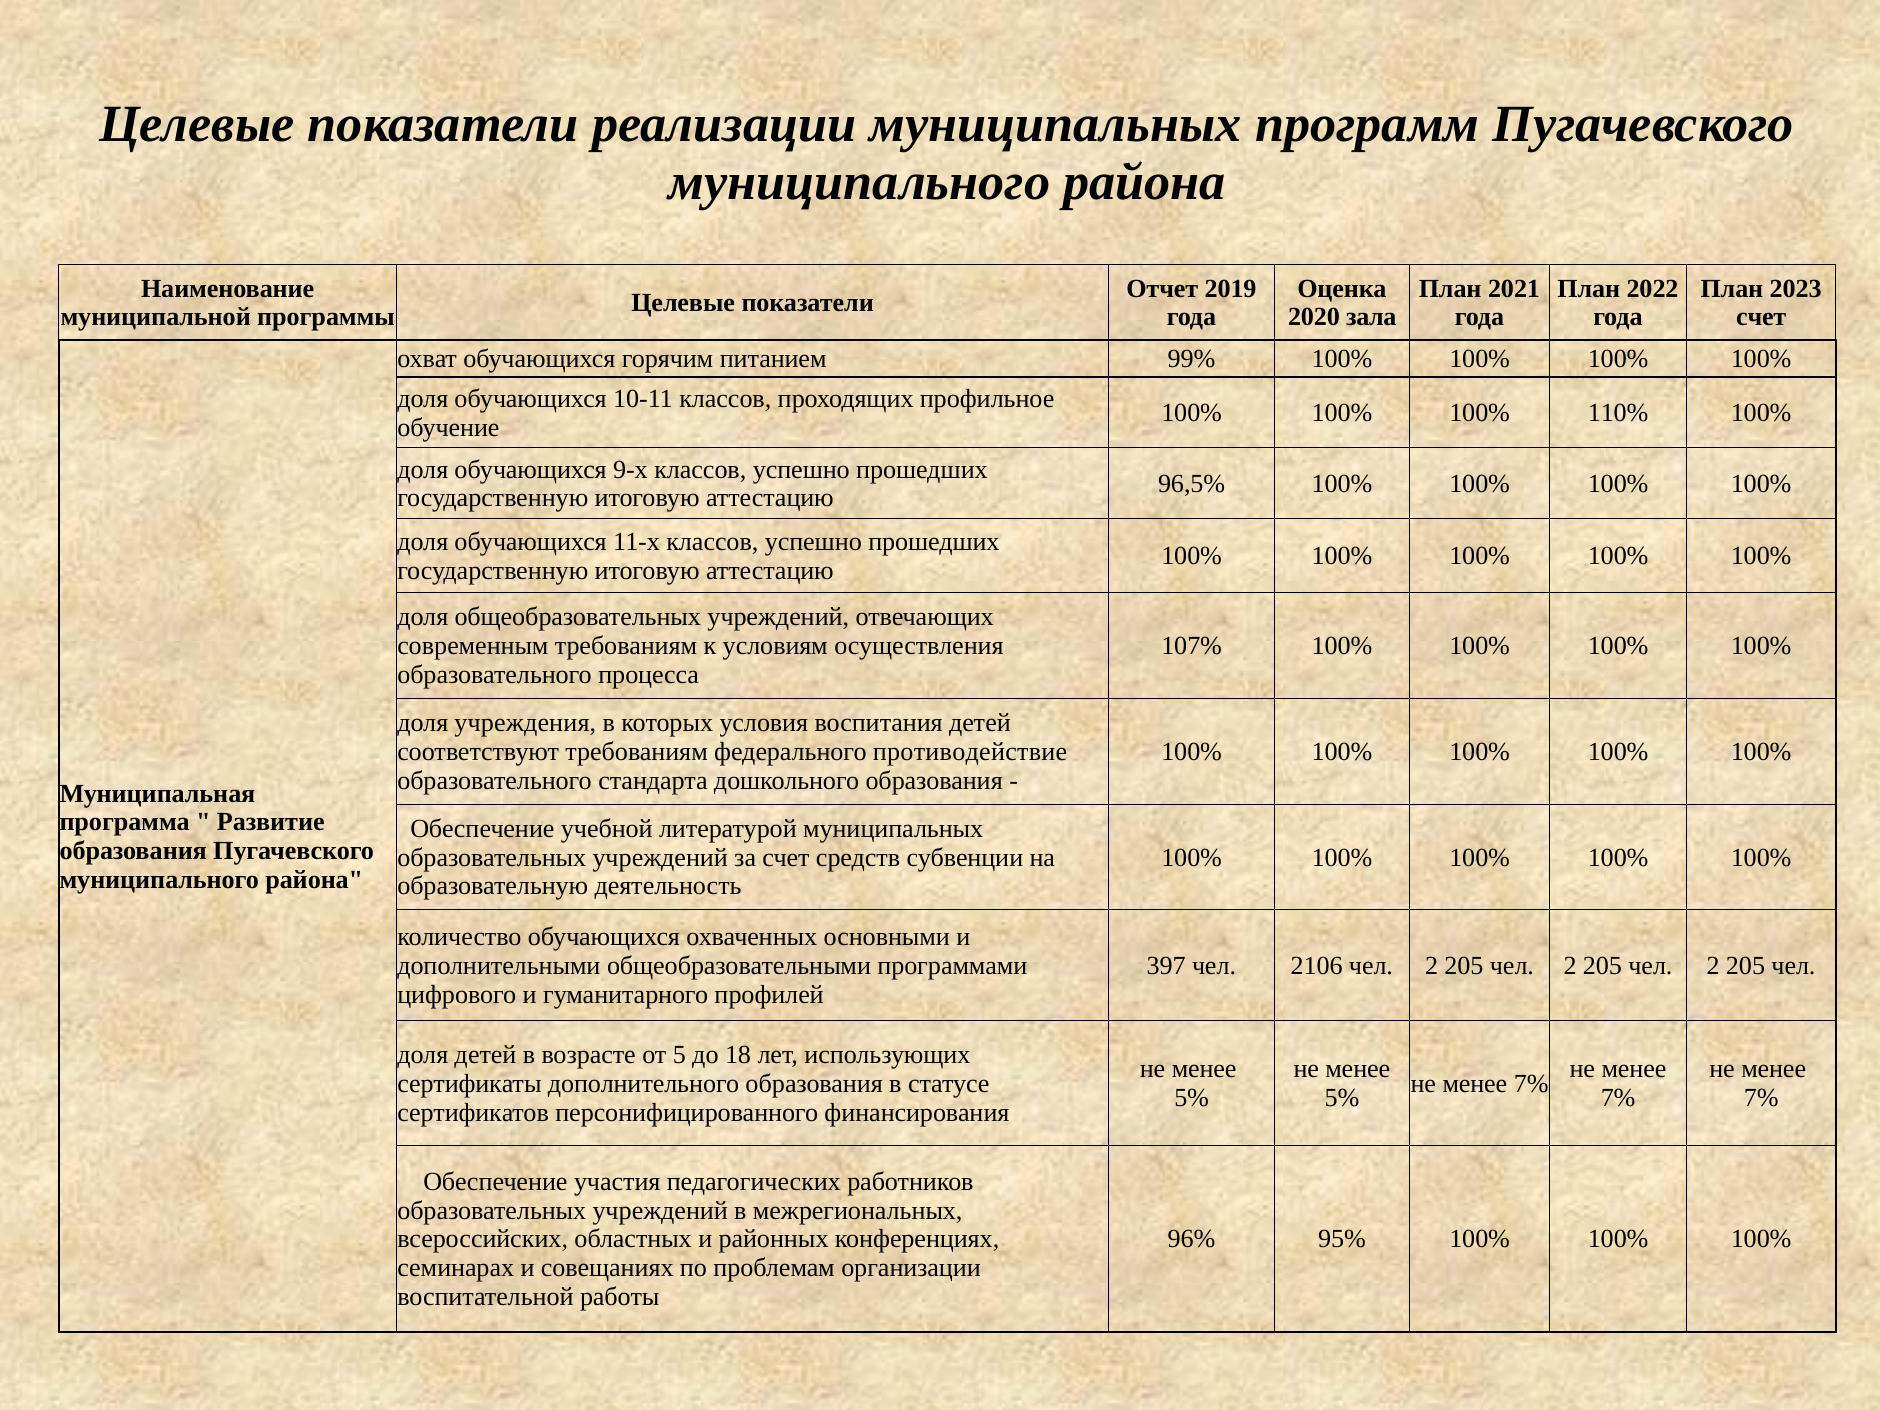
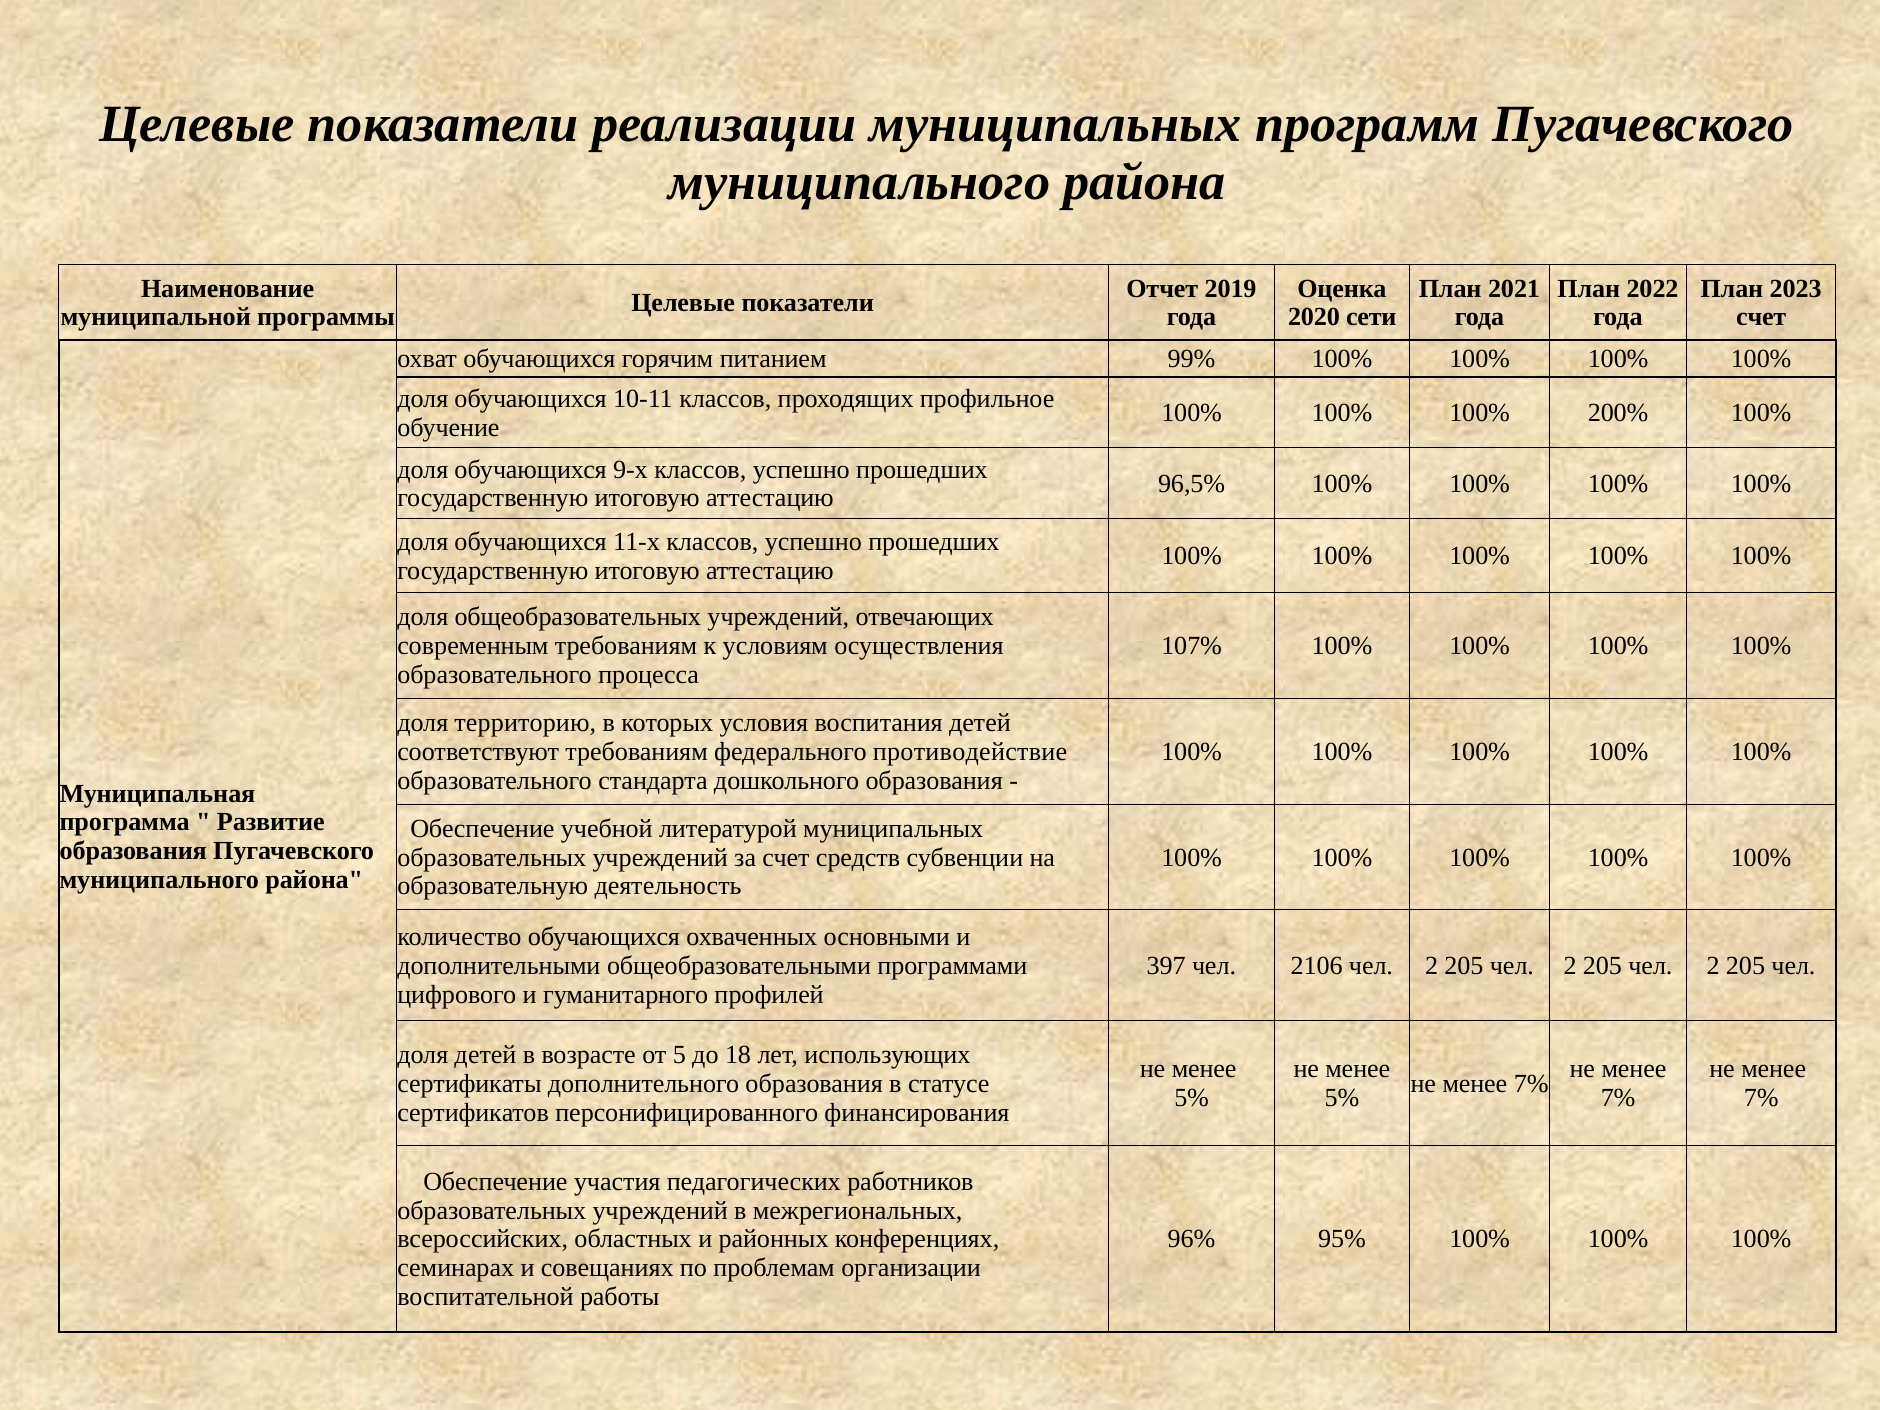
зала: зала -> сети (1371, 317)
110%: 110% -> 200% (1618, 413)
учреждения: учреждения -> территорию (525, 723)
